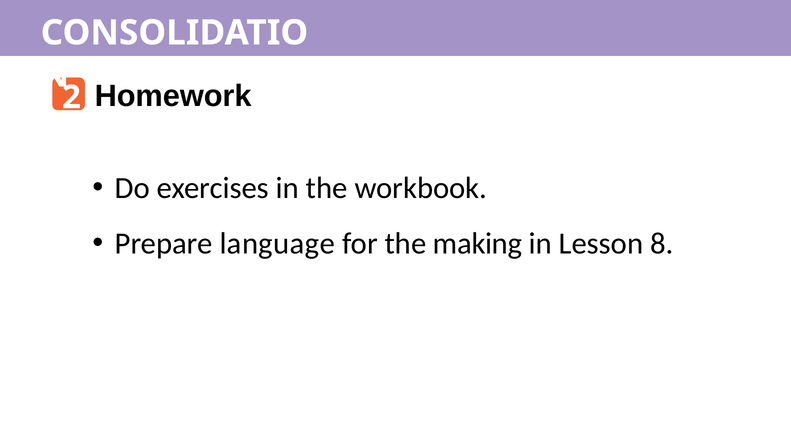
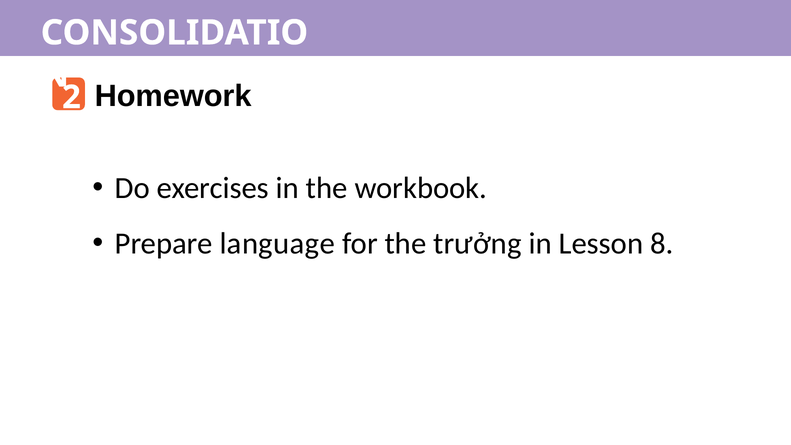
making: making -> trưởng (477, 244)
